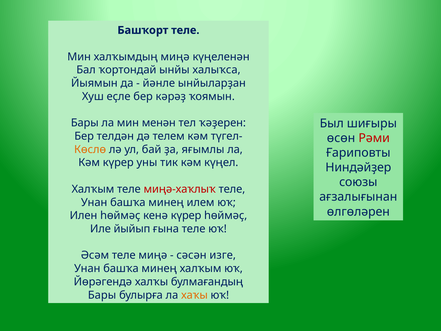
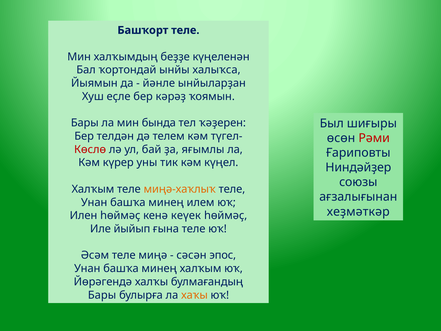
халҡымдың миңә: миңә -> беҙҙе (175, 57)
менән: менән -> бында (159, 123)
Көслө colour: orange -> red (90, 149)
миңә-хаҡлыҡ colour: red -> orange (180, 189)
өлгөләрен: өлгөләрен -> хеҙмәткәр (358, 212)
кенә күрер: күрер -> кеүек (186, 215)
изге: изге -> эпос (223, 255)
